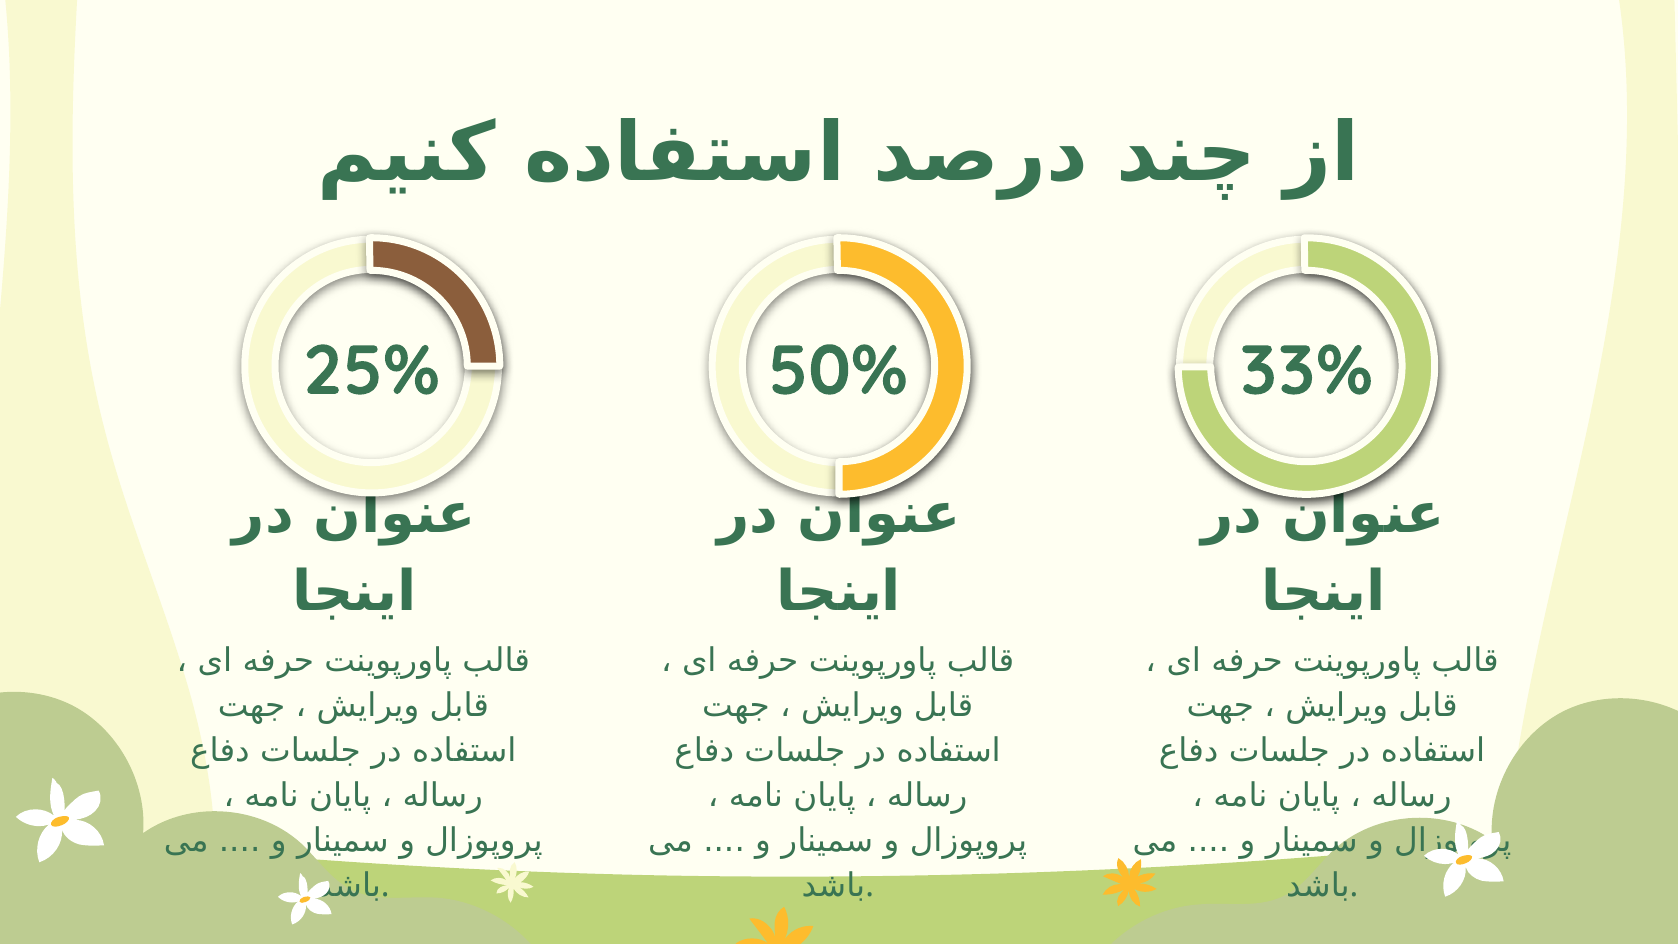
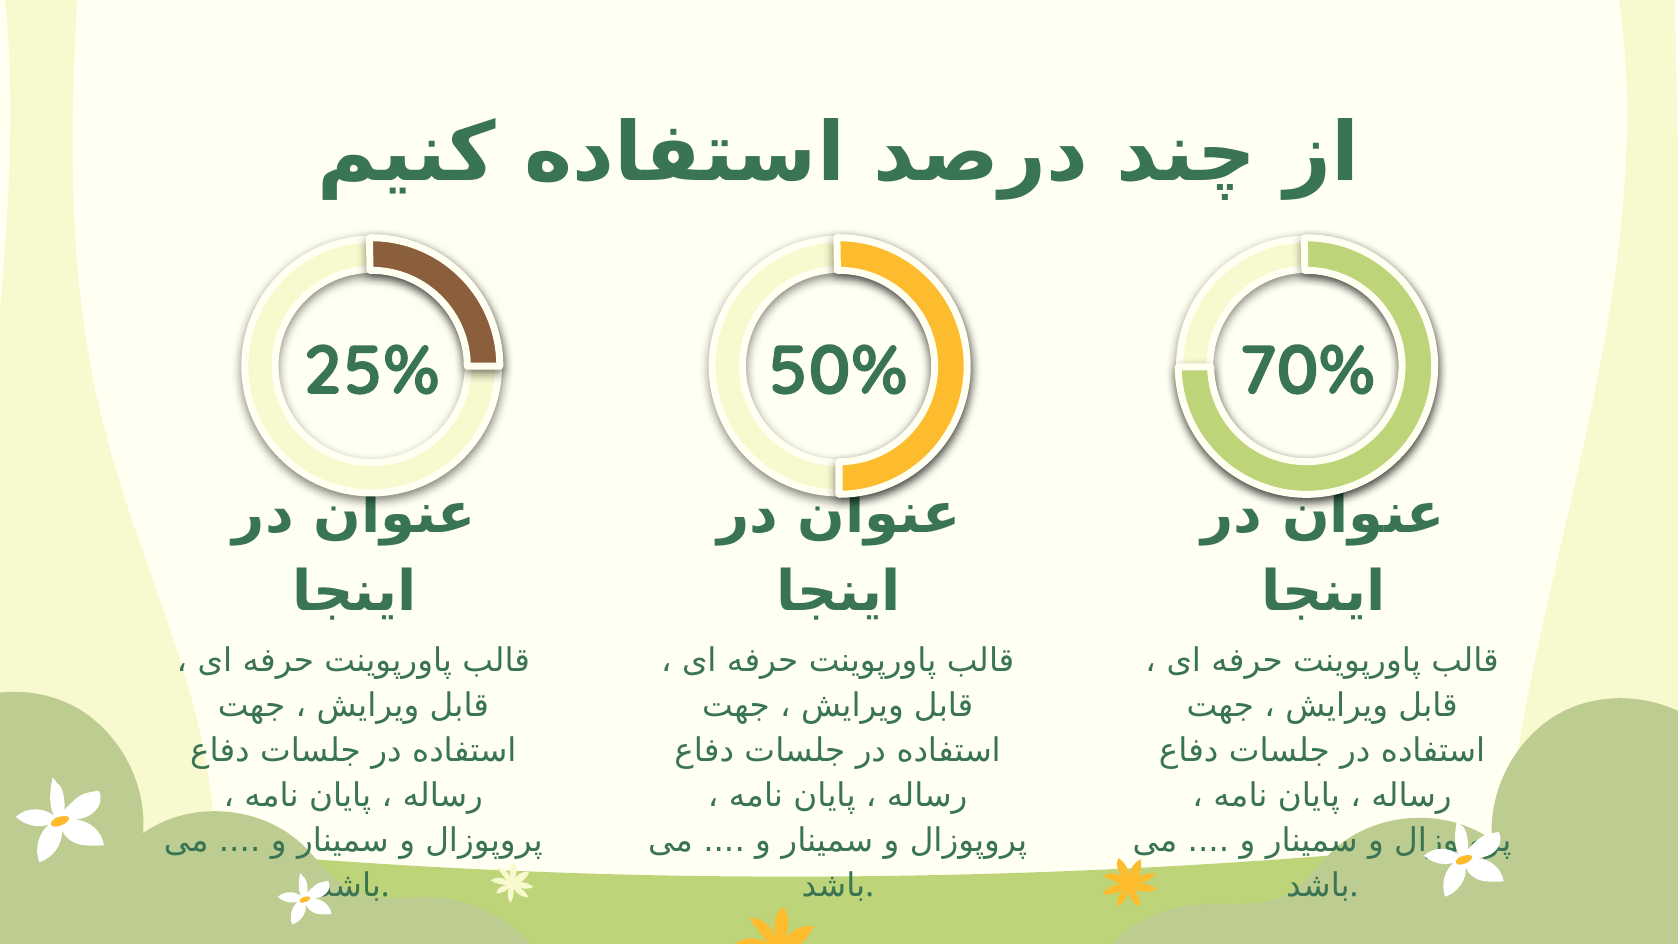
33%: 33% -> 70% (1307, 371)
